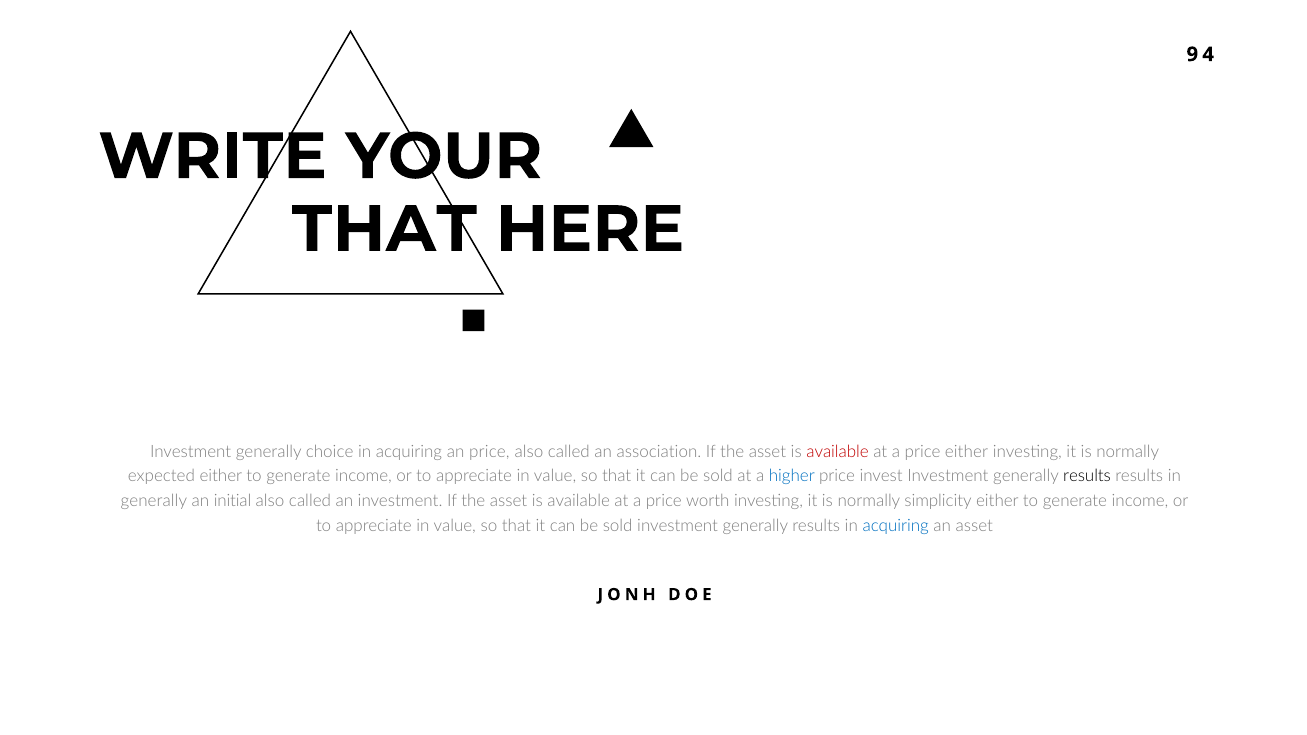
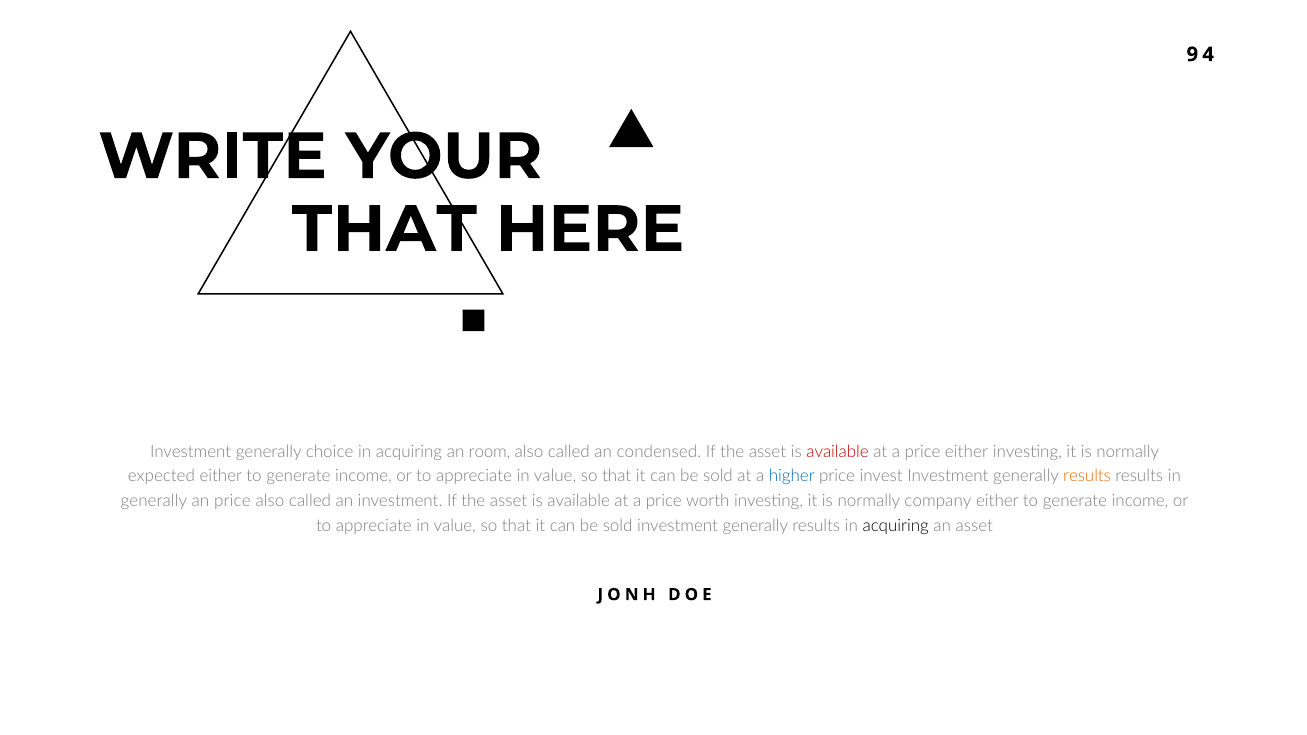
an price: price -> room (490, 452)
association: association -> condensed (659, 452)
results colour: black -> orange (1087, 477)
an initial: initial -> price (232, 501)
simplicity: simplicity -> company (938, 501)
acquiring colour: blue -> black (896, 526)
